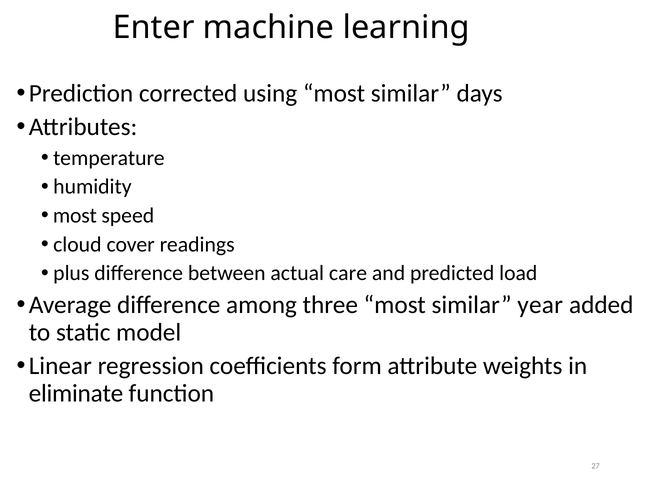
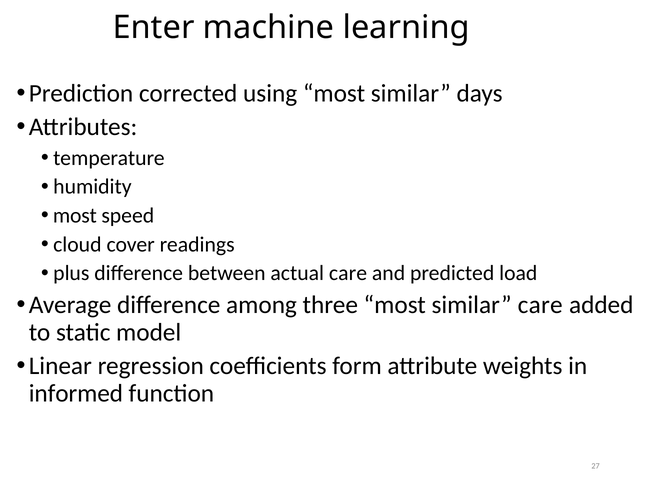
similar year: year -> care (540, 305)
eliminate: eliminate -> informed (76, 393)
